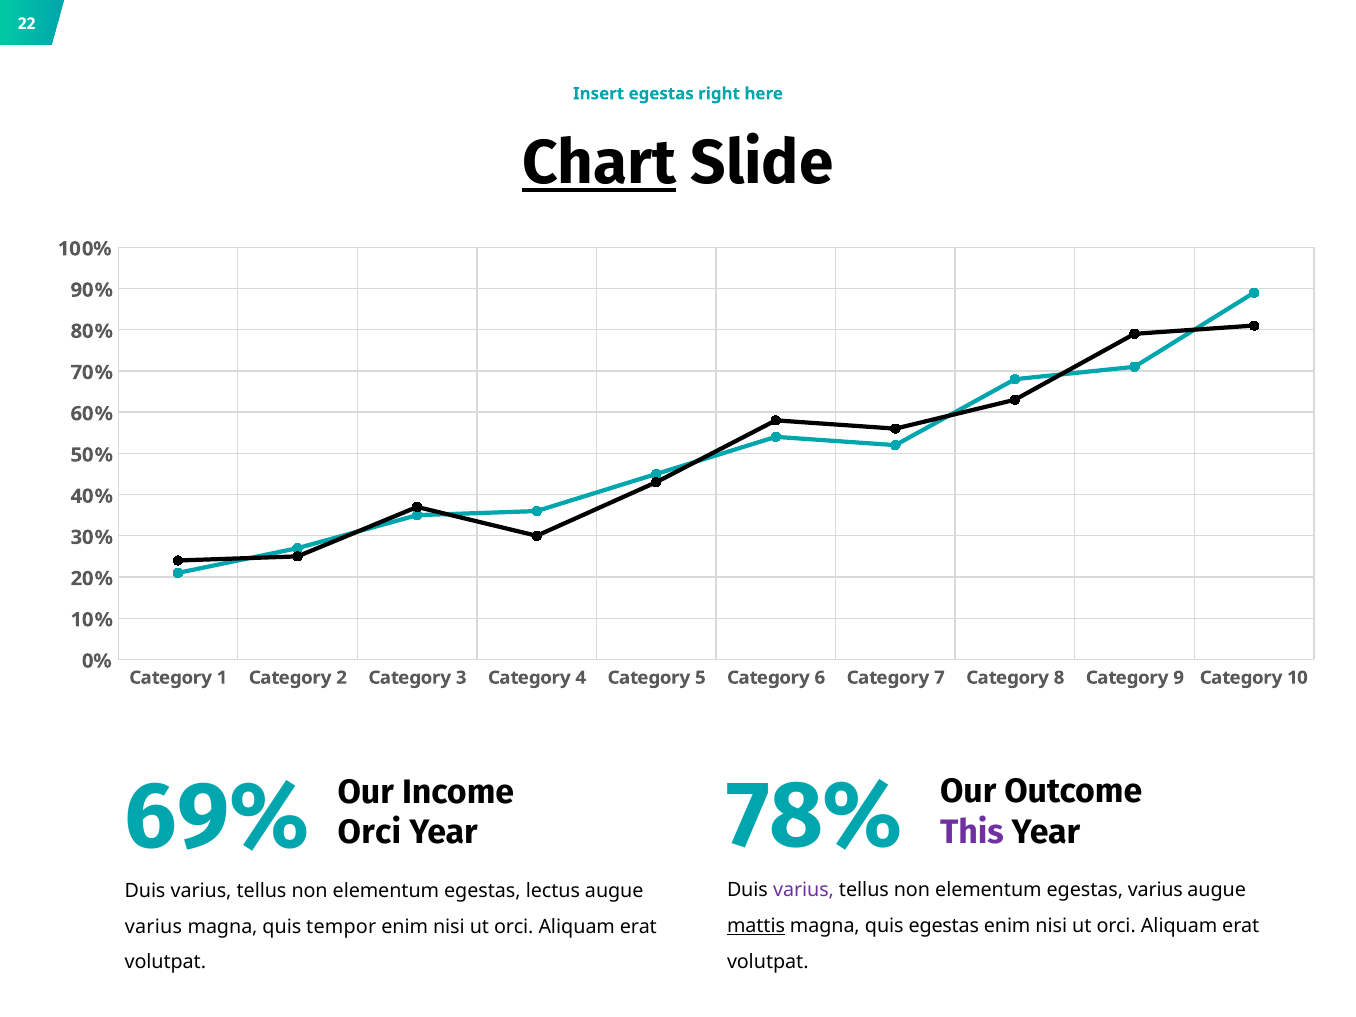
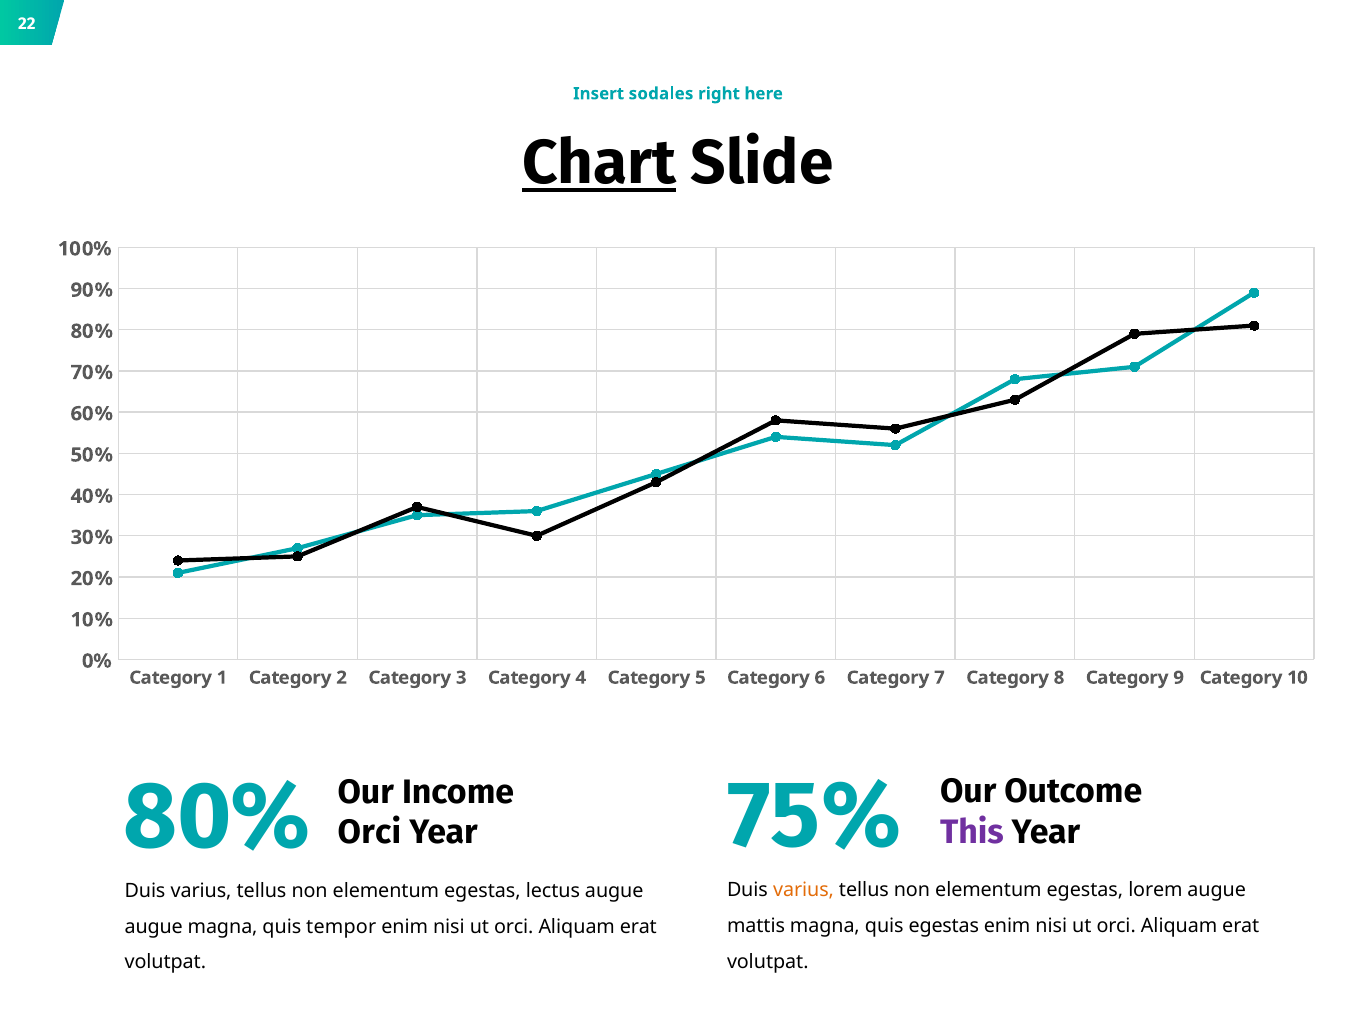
Insert egestas: egestas -> sodales (661, 94)
78%: 78% -> 75% (814, 816)
69%: 69% -> 80% (217, 816)
varius colour: purple -> orange (804, 890)
egestas varius: varius -> lorem (1155, 890)
mattis underline: present -> none (756, 926)
varius: varius -> augue (154, 927)
